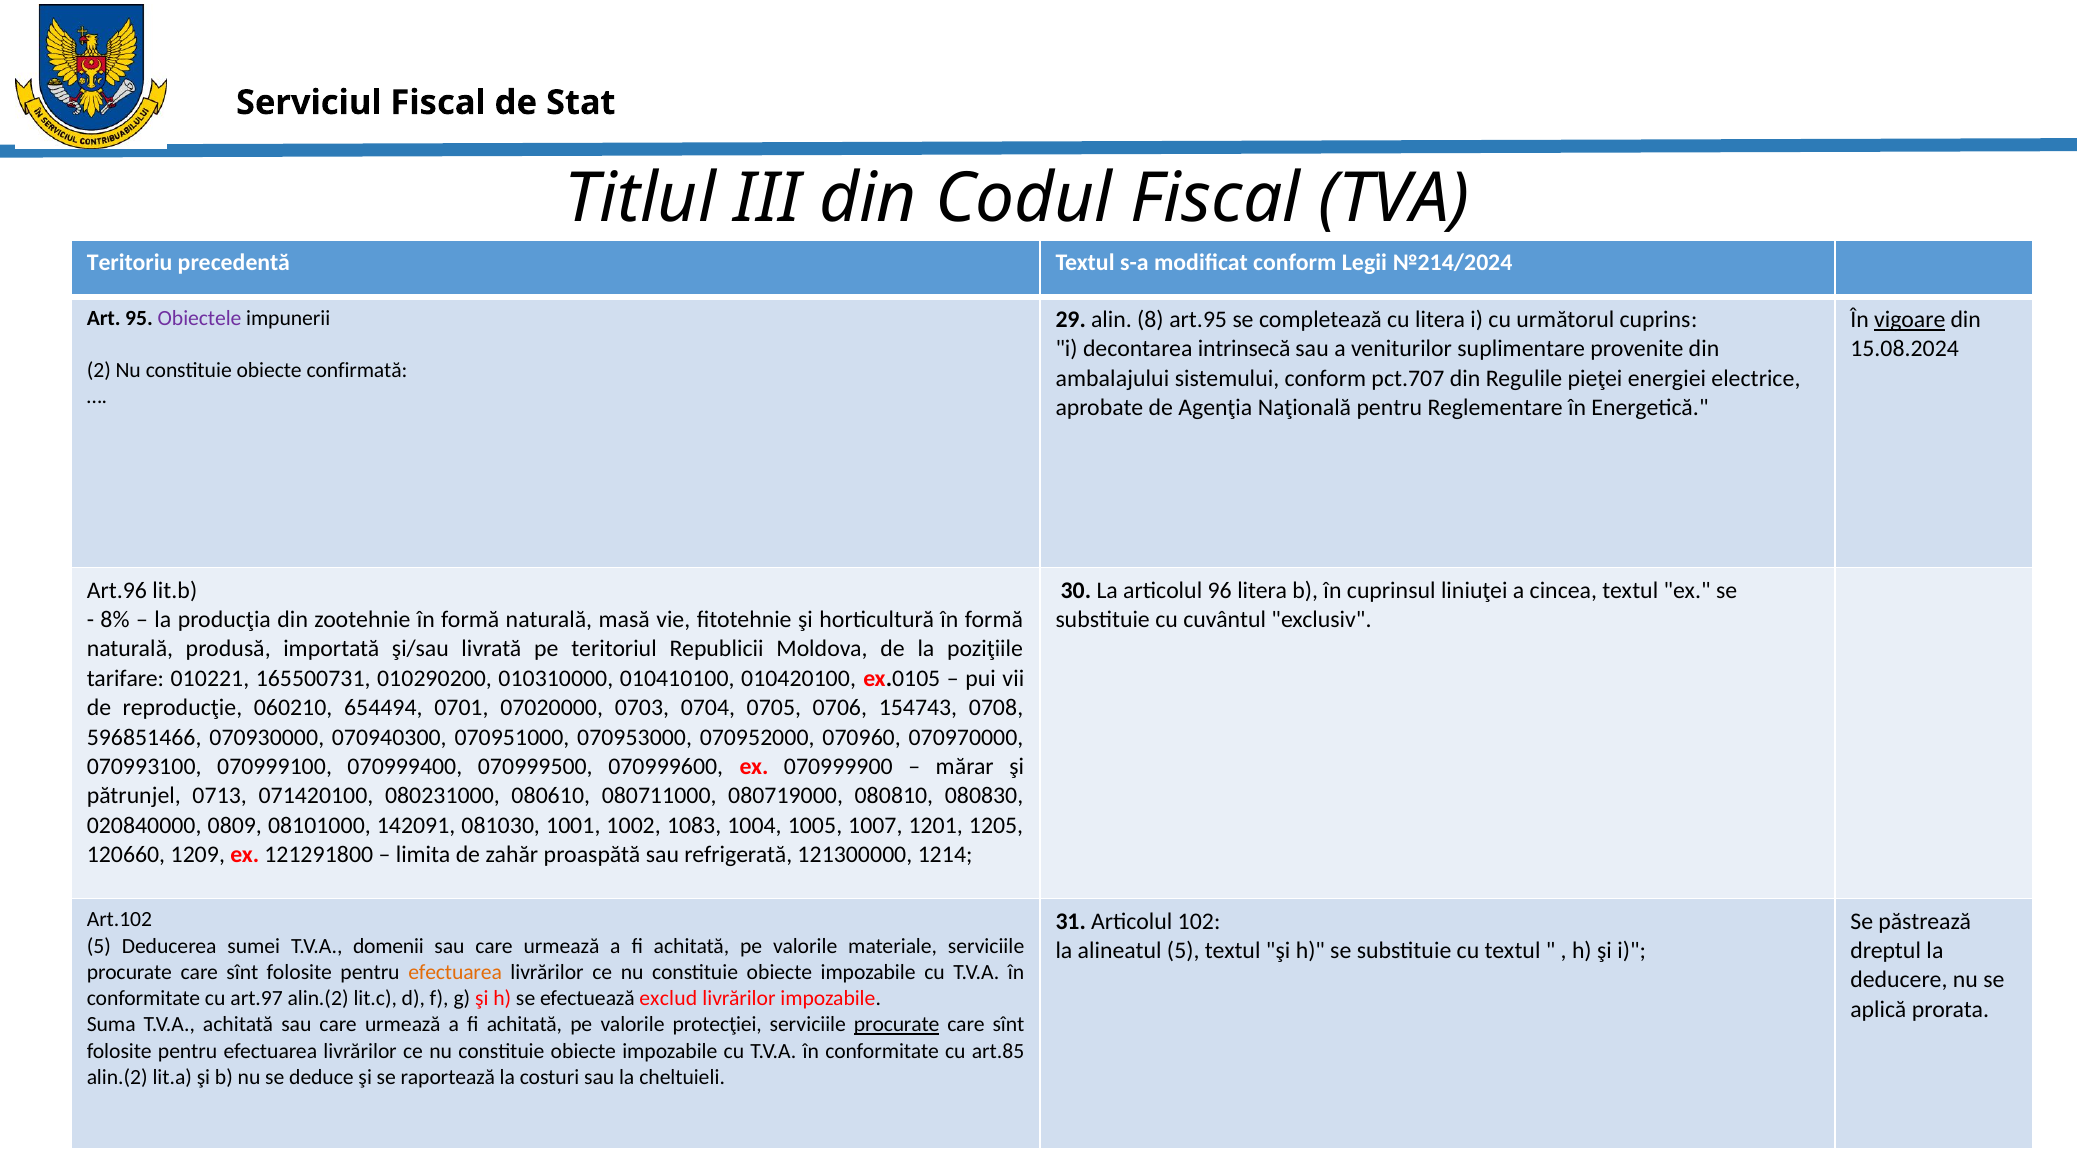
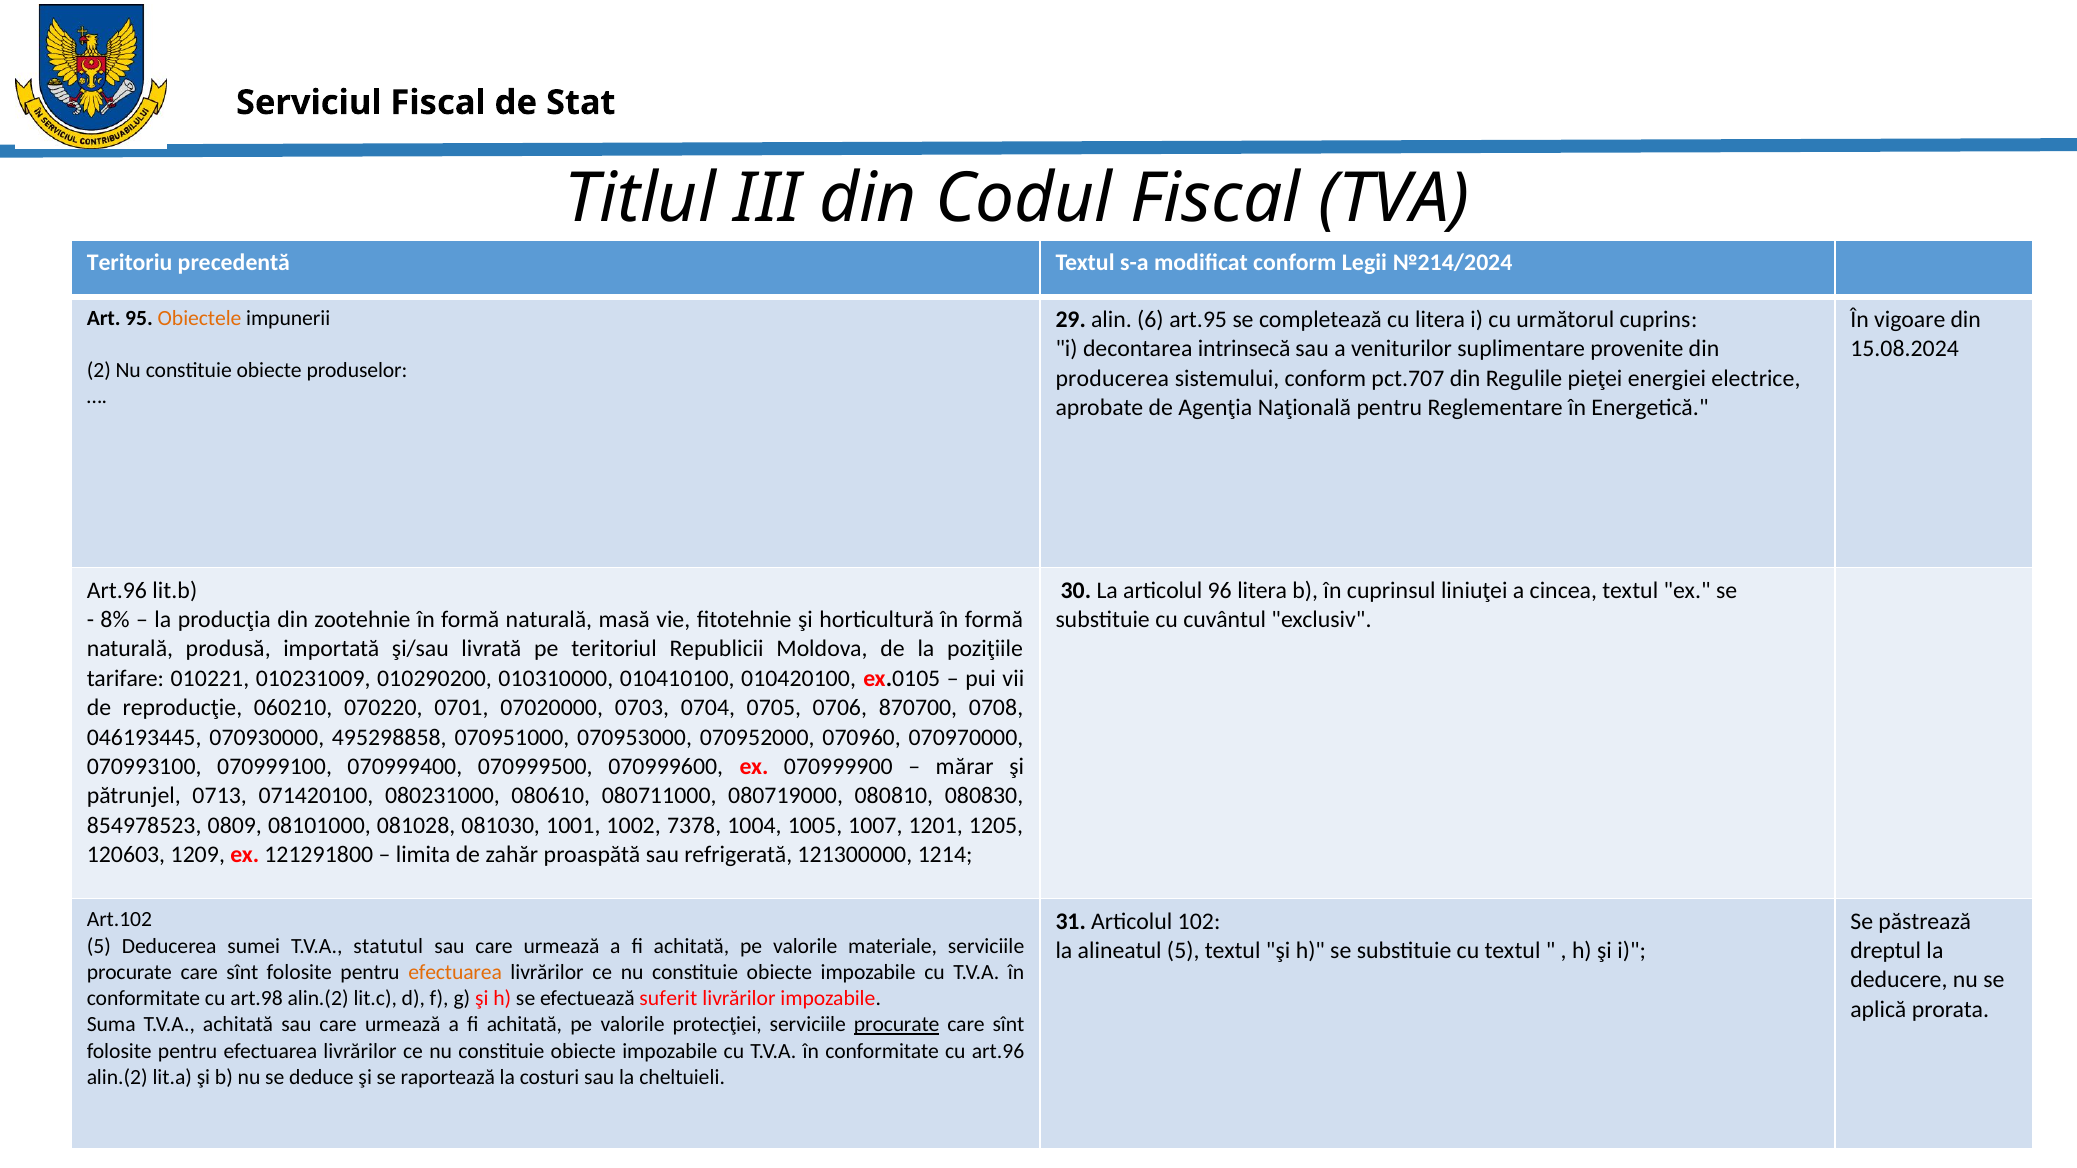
Obiectele colour: purple -> orange (200, 318)
8: 8 -> 6 (1150, 320)
vigoare underline: present -> none (1910, 320)
confirmată: confirmată -> produselor (357, 371)
ambalajului: ambalajului -> producerea (1112, 379)
165500731: 165500731 -> 010231009 (313, 679)
654494: 654494 -> 070220 (383, 708)
154743: 154743 -> 870700 (918, 708)
596851466: 596851466 -> 046193445 (144, 737)
070940300: 070940300 -> 495298858 (389, 737)
020840000: 020840000 -> 854978523 (144, 825)
142091: 142091 -> 081028 (416, 825)
1083: 1083 -> 7378 (694, 825)
120660: 120660 -> 120603 (126, 855)
domenii: domenii -> statutul (388, 946)
art.97: art.97 -> art.98 (257, 999)
exclud: exclud -> suferit (668, 999)
cu art.85: art.85 -> art.96 (998, 1051)
